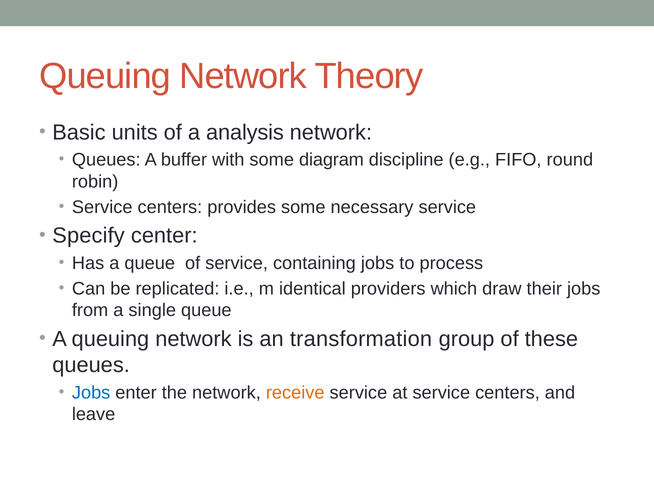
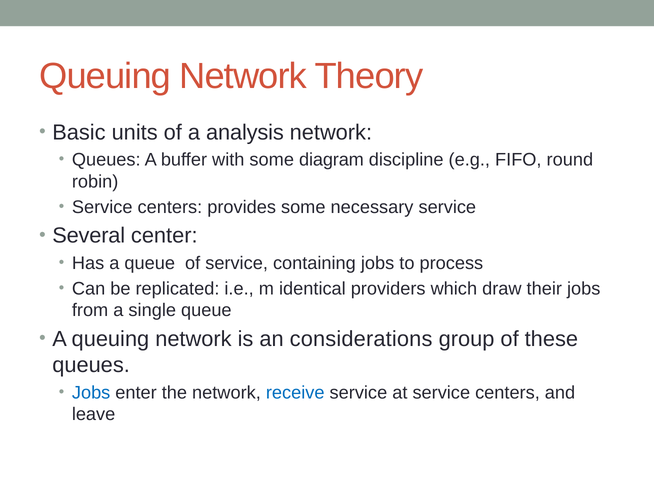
Specify: Specify -> Several (89, 236)
transformation: transformation -> considerations (361, 339)
receive colour: orange -> blue (295, 392)
